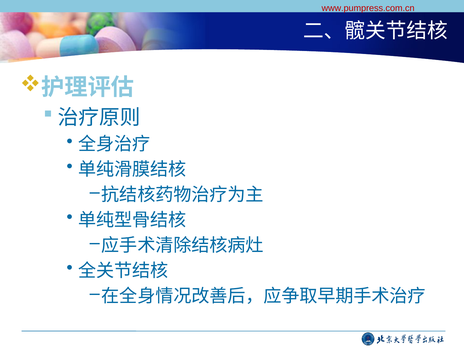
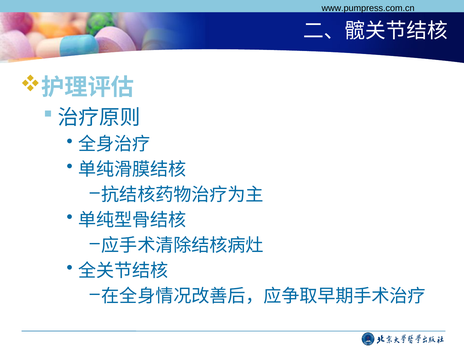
www.pumpress.com.cn colour: red -> black (368, 8)
